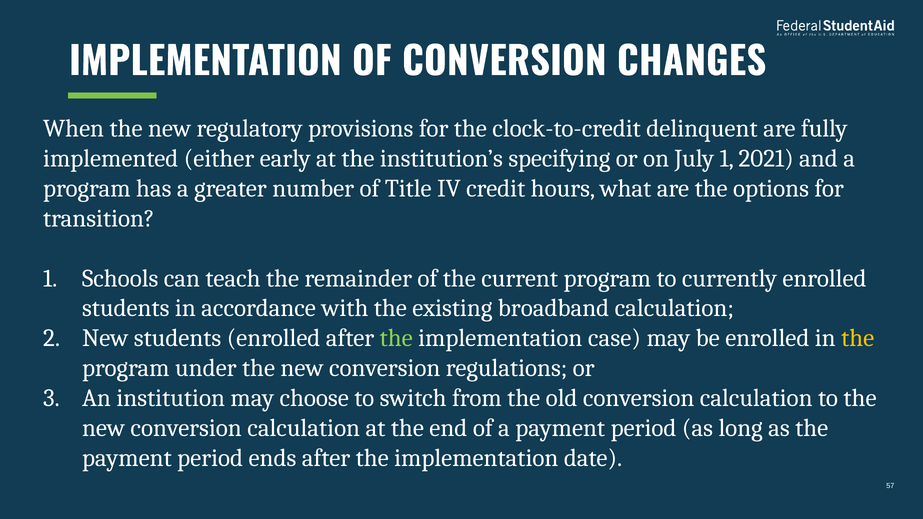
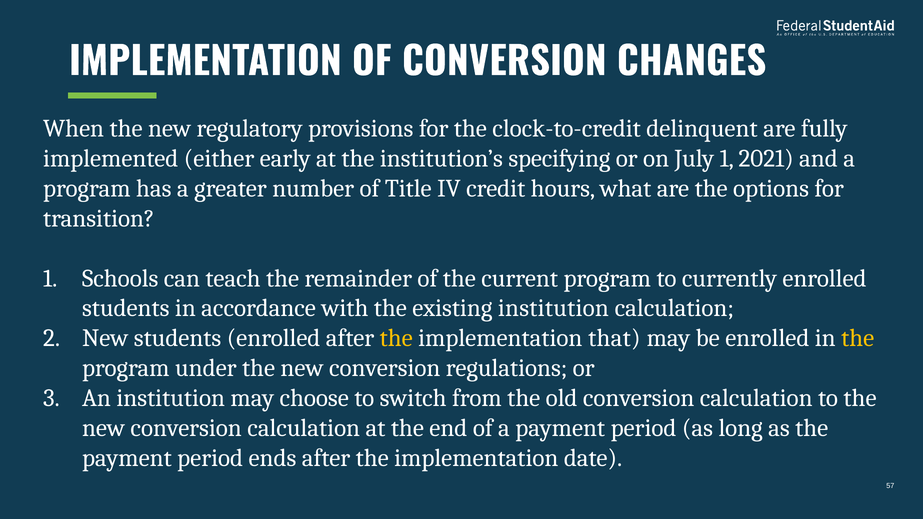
existing broadband: broadband -> institution (553, 308)
the colour: light green -> yellow (396, 338)
case: case -> that (614, 338)
